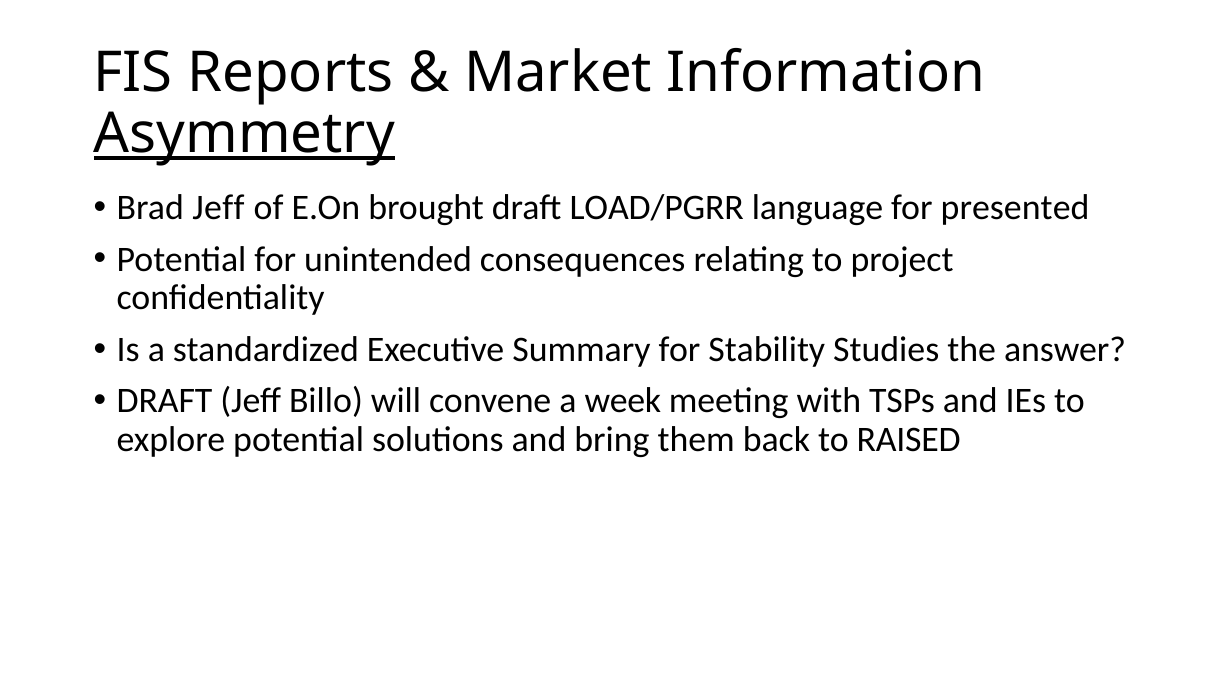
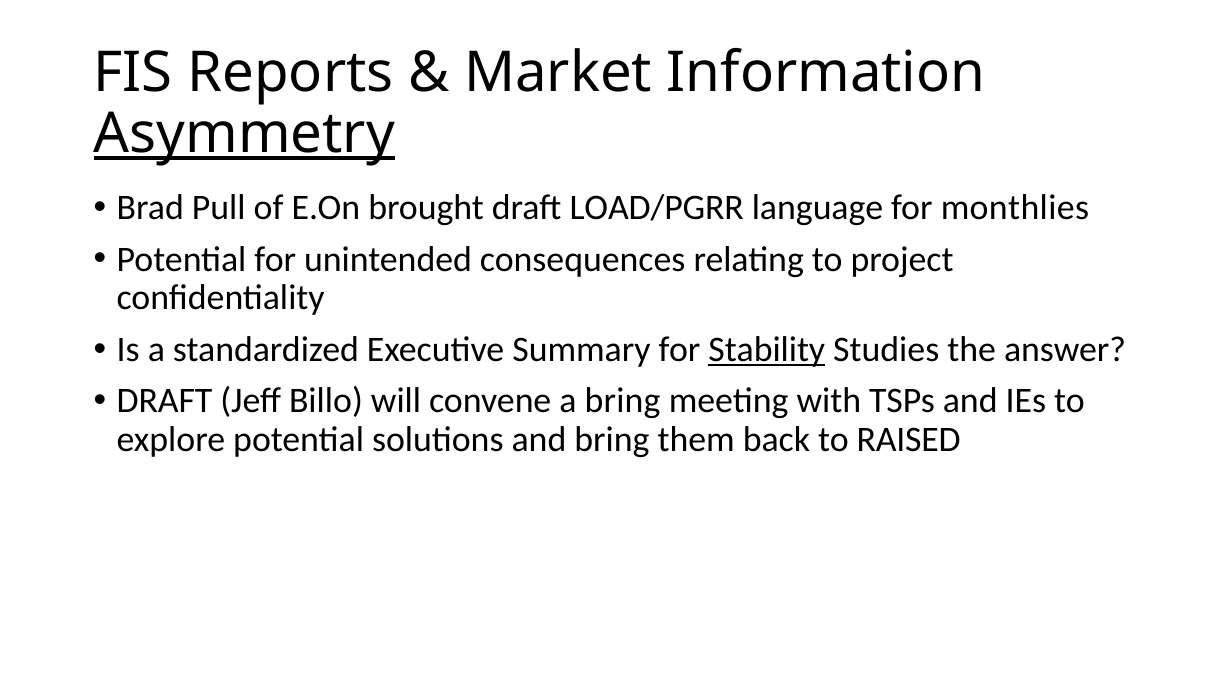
Brad Jeff: Jeff -> Pull (219, 208)
presented: presented -> monthlies (1015, 208)
Stability underline: none -> present (767, 349)
a week: week -> bring (623, 401)
